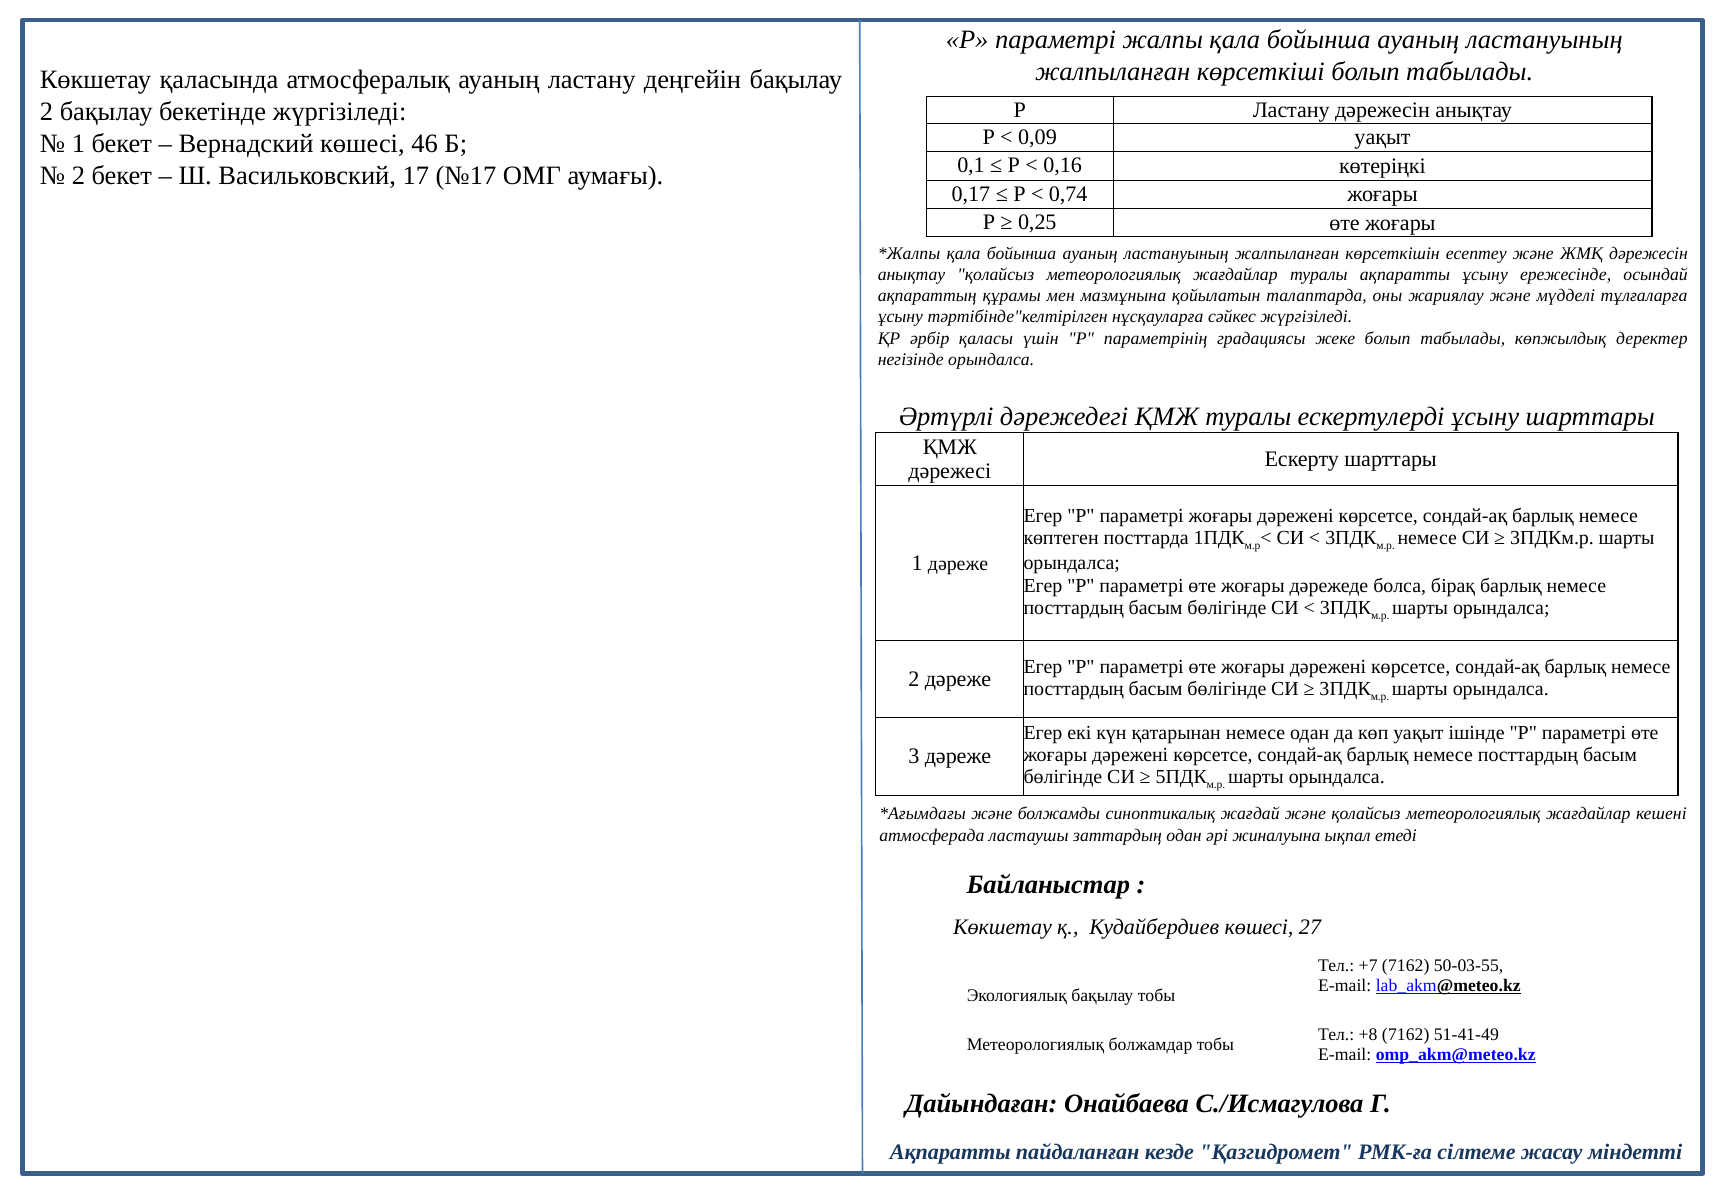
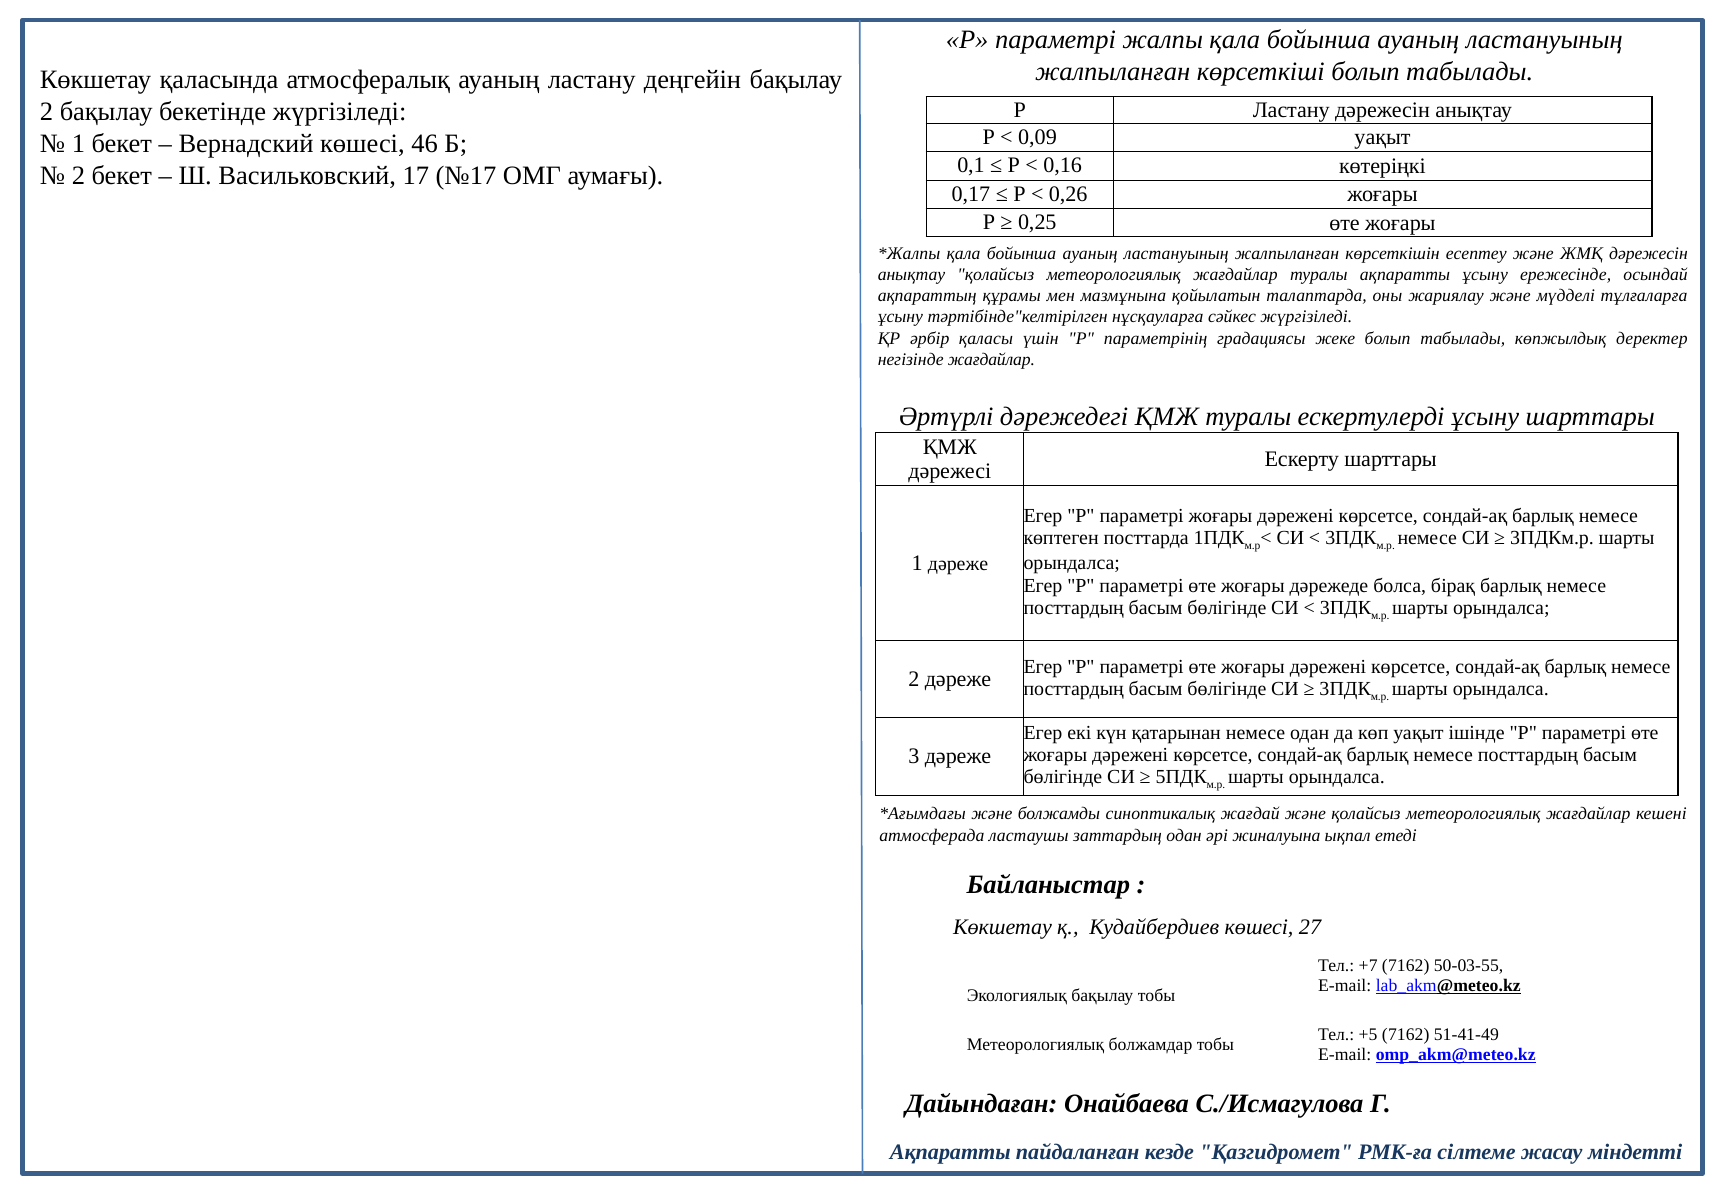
0,74: 0,74 -> 0,26 (1068, 194)
негізінде орындалса: орындалса -> жағдайлар (991, 360)
+8: +8 -> +5 (1368, 1035)
